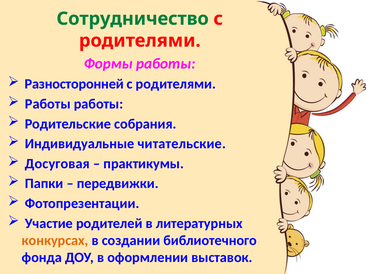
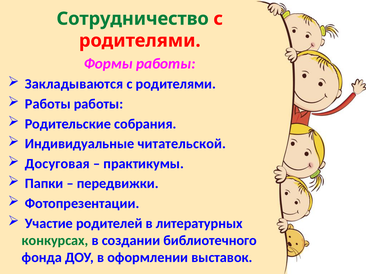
Разносторонней: Разносторонней -> Закладываются (74, 84)
читательские: читательские -> читательской (182, 144)
конкурсах colour: orange -> green (55, 241)
